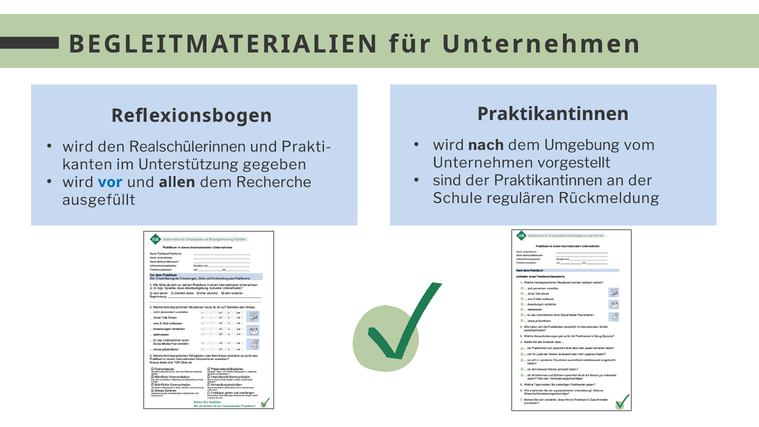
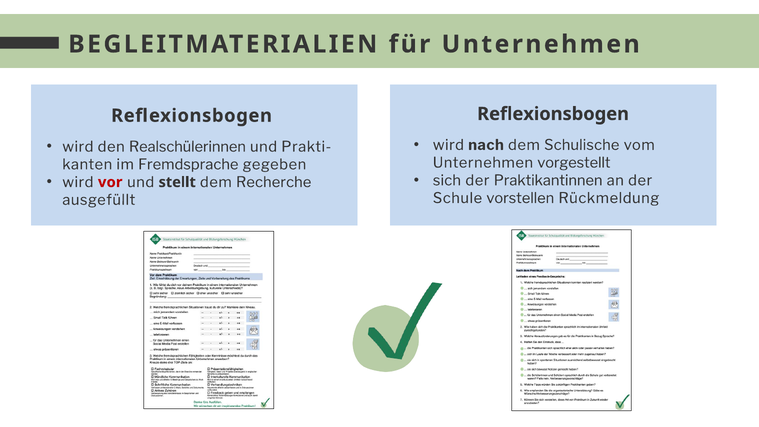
Praktikantinnen: Praktikantinnen -> Reflexionsbogen (553, 114)
Umgebung: Umgebung -> Schulische (582, 145)
Unterstützung: Unterstützung -> Fremdsprache (188, 164)
sind: sind -> sich (447, 180)
vor colour: blue -> red (110, 182)
allen: allen -> stellt (177, 182)
regulären: regulären -> vorstellen (520, 198)
